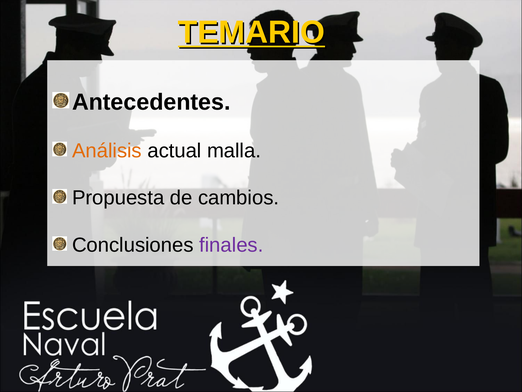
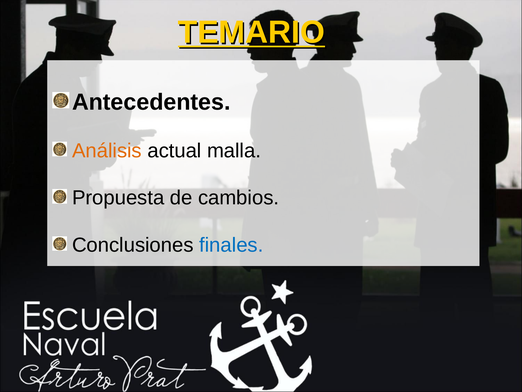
finales colour: purple -> blue (231, 245)
